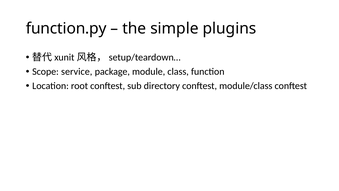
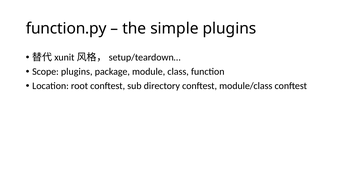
Scope service: service -> plugins (77, 72)
